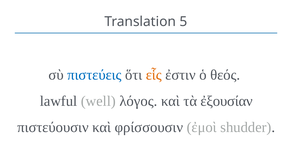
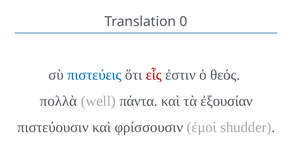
5: 5 -> 0 (183, 22)
εἷς colour: orange -> red (154, 75)
lawful: lawful -> πολλὰ (58, 101)
λόγος: λόγος -> πάντα (139, 101)
